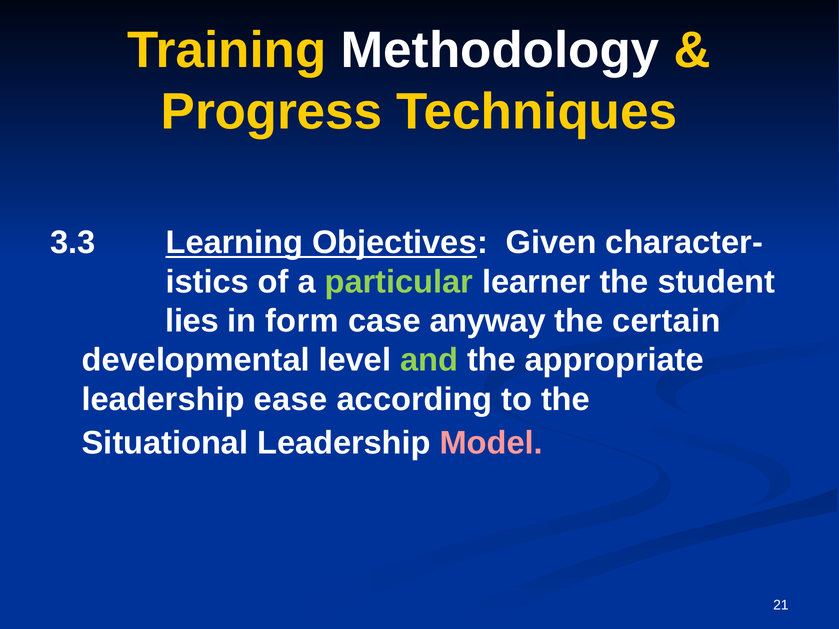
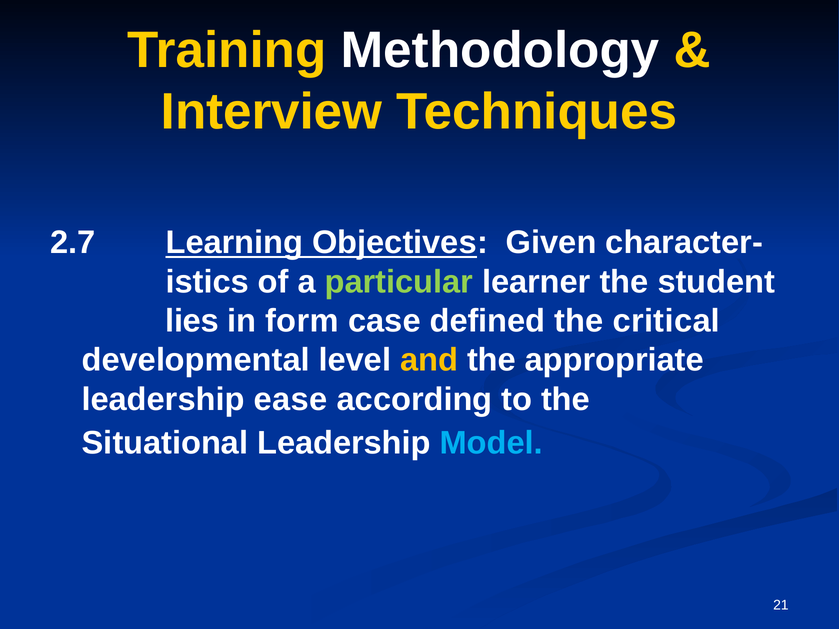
Progress: Progress -> Interview (272, 112)
3.3: 3.3 -> 2.7 (73, 243)
anyway: anyway -> defined (488, 321)
certain: certain -> critical (666, 321)
and colour: light green -> yellow (429, 360)
Model colour: pink -> light blue (491, 443)
